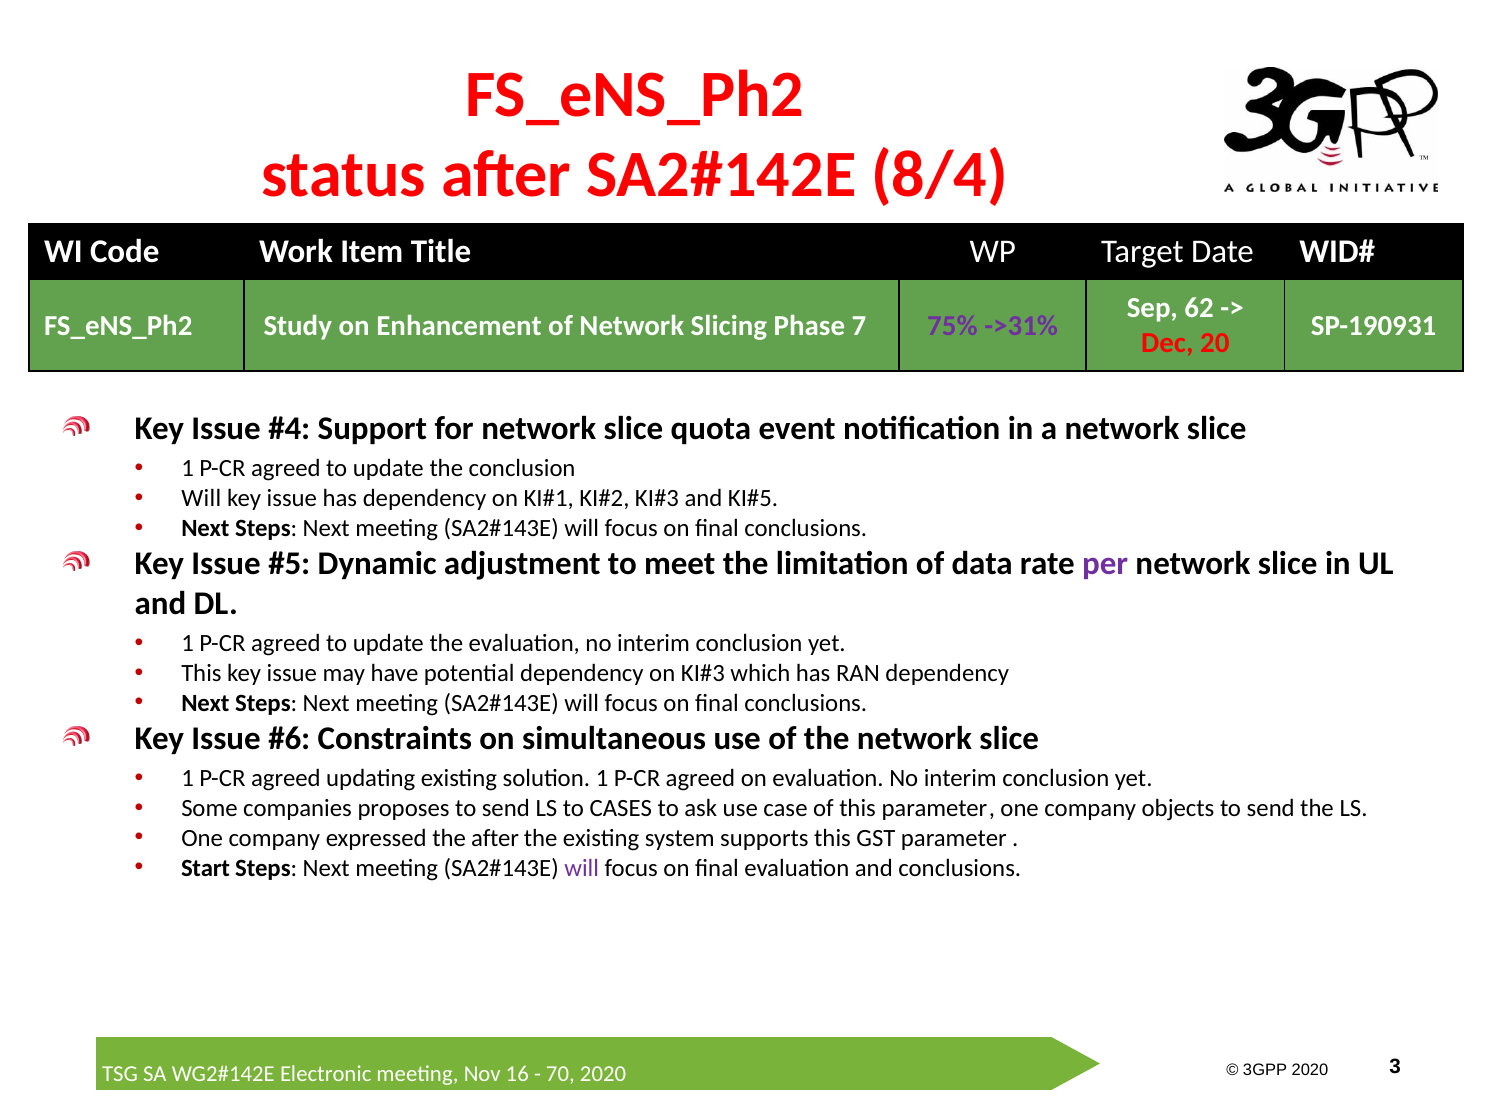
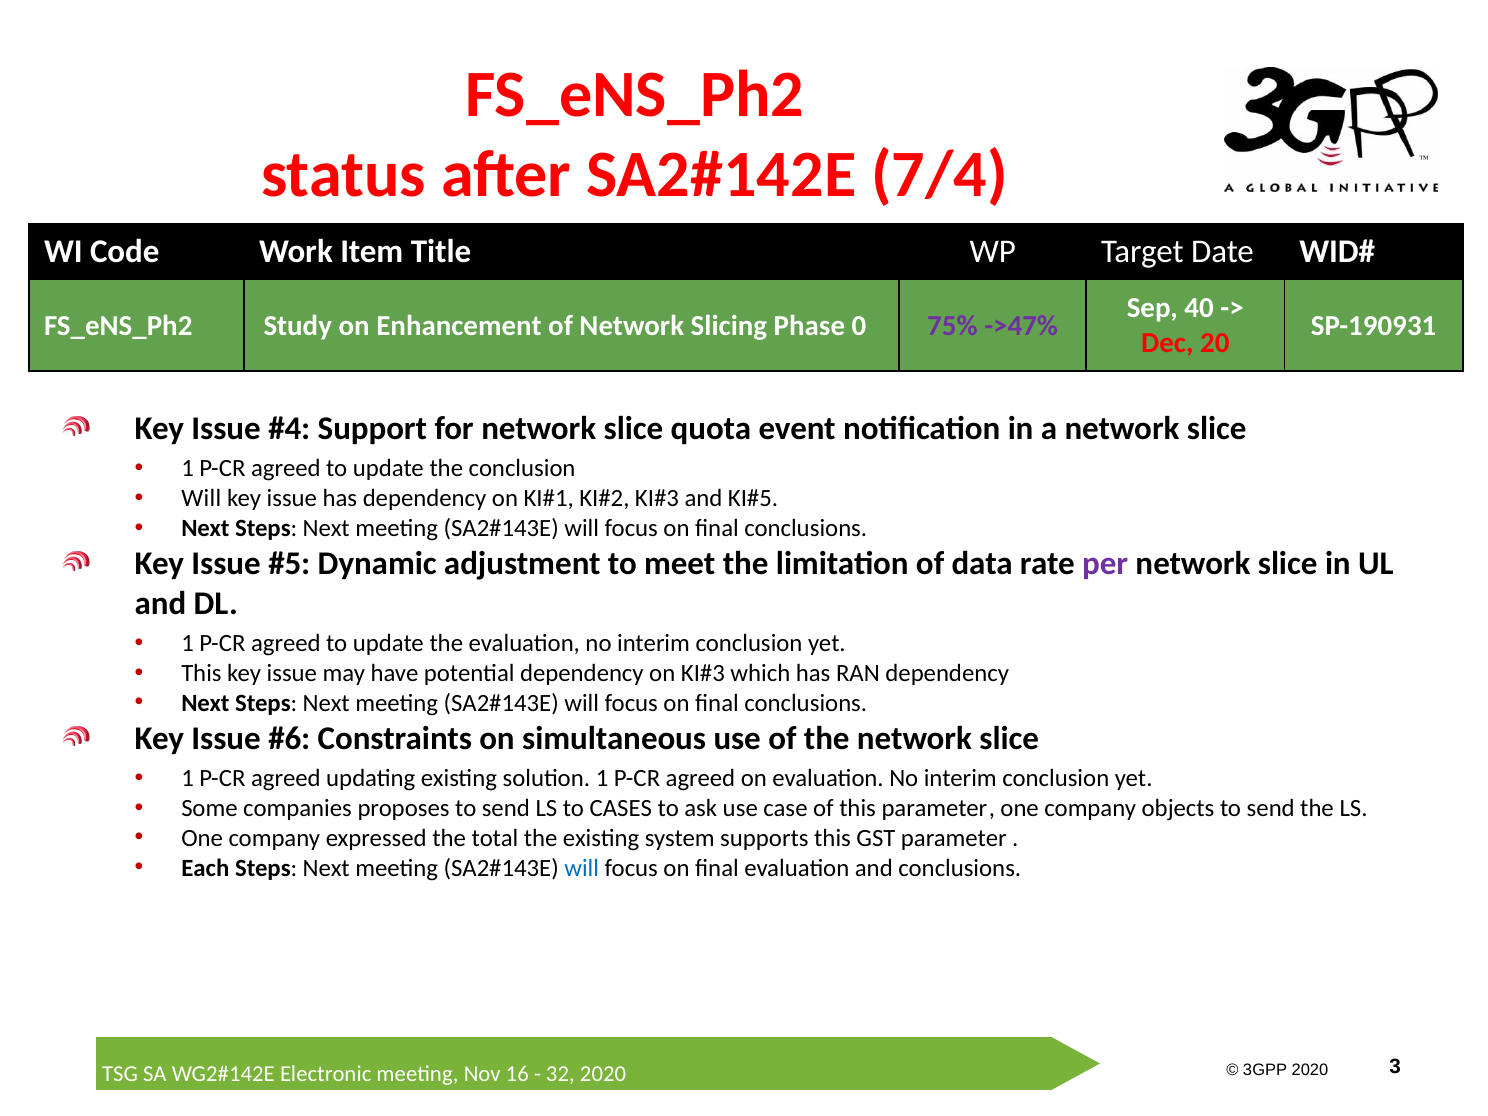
8/4: 8/4 -> 7/4 (940, 174)
62: 62 -> 40 (1199, 308)
7: 7 -> 0 (859, 326)
->31%: ->31% -> ->47% (1021, 326)
the after: after -> total (495, 838)
Start: Start -> Each (205, 868)
will colour: purple -> blue (582, 868)
70: 70 -> 32 (560, 1074)
